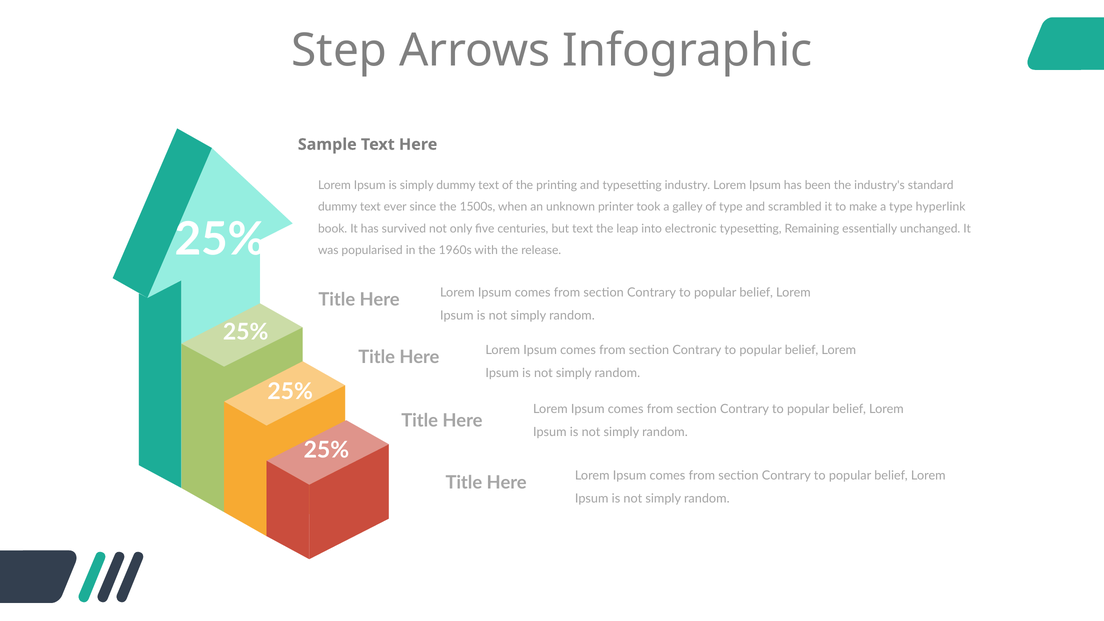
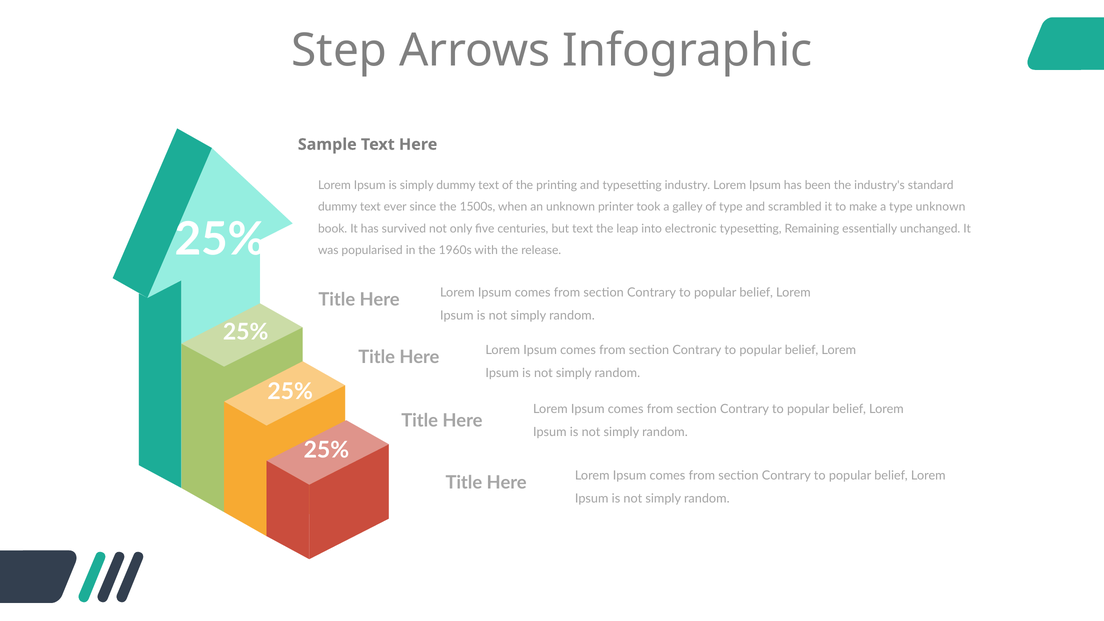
type hyperlink: hyperlink -> unknown (941, 207)
